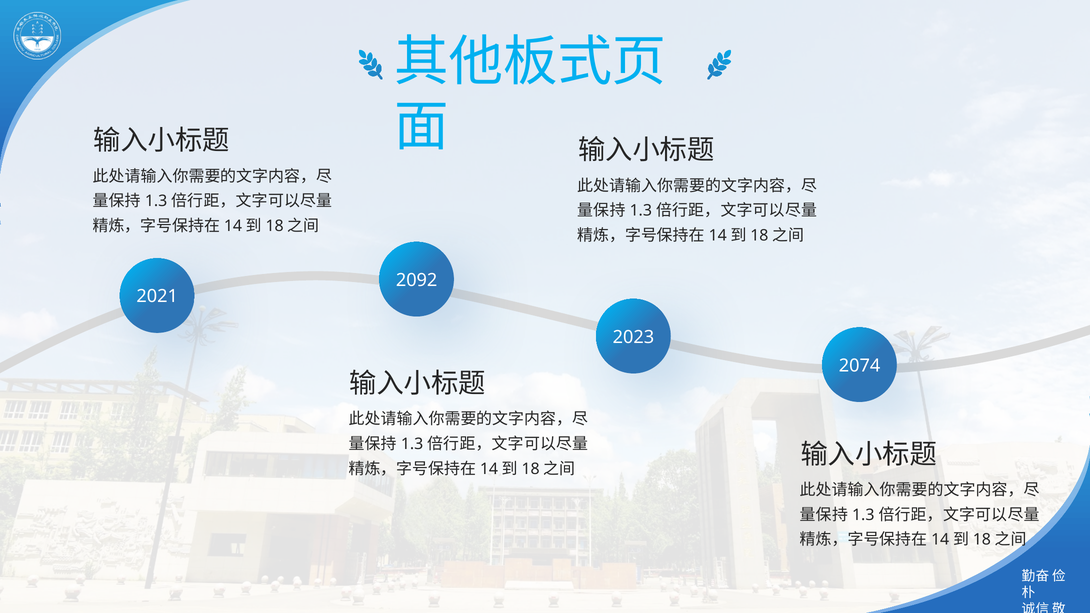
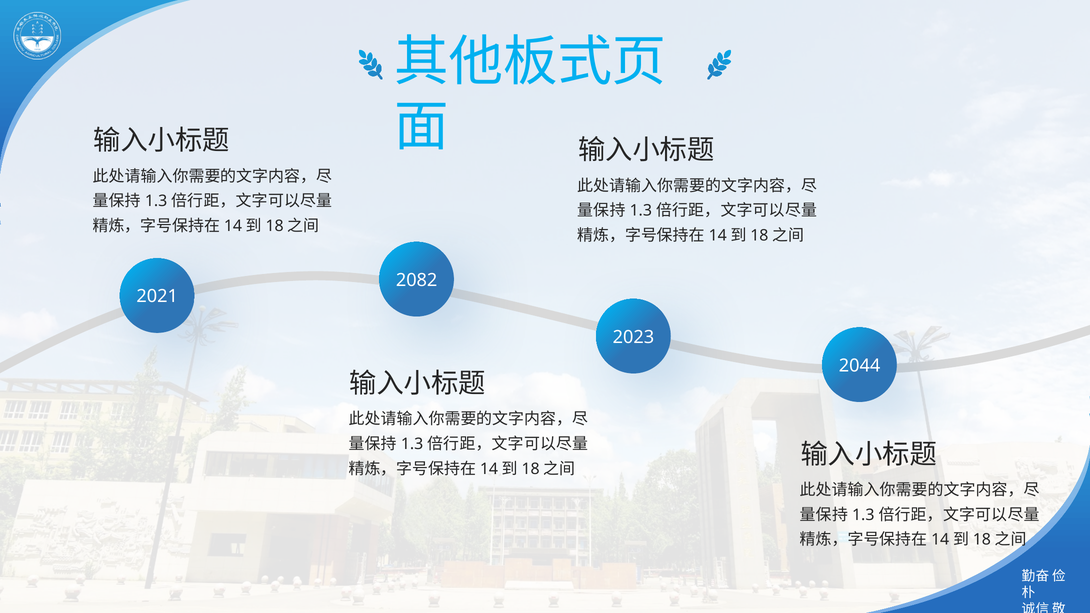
2092: 2092 -> 2082 (417, 280)
2074: 2074 -> 2044 (860, 366)
